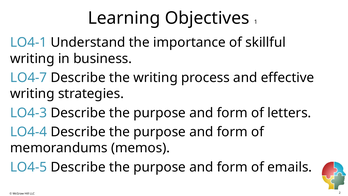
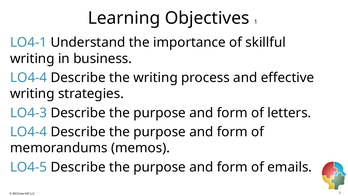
LO4-7: LO4-7 -> LO4-4 (29, 78)
